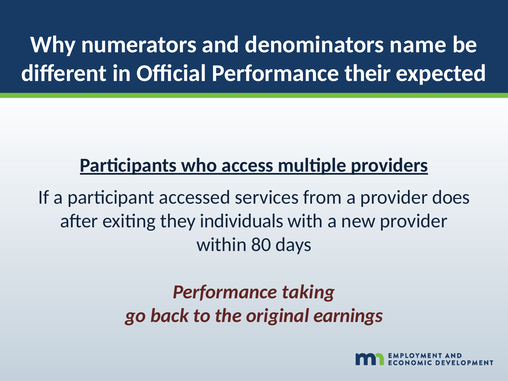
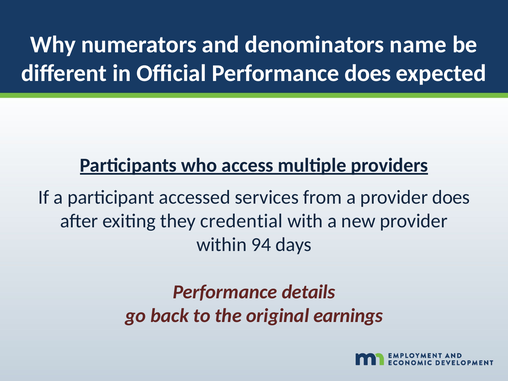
Performance their: their -> does (368, 73)
individuals: individuals -> credential (241, 221)
80: 80 -> 94 (261, 245)
taking: taking -> details (309, 292)
